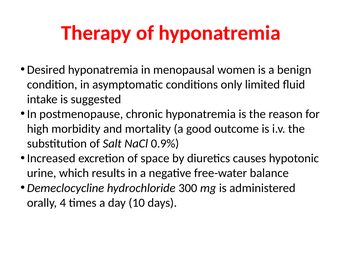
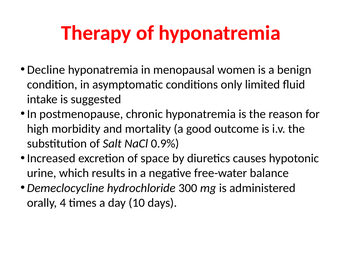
Desired: Desired -> Decline (46, 70)
